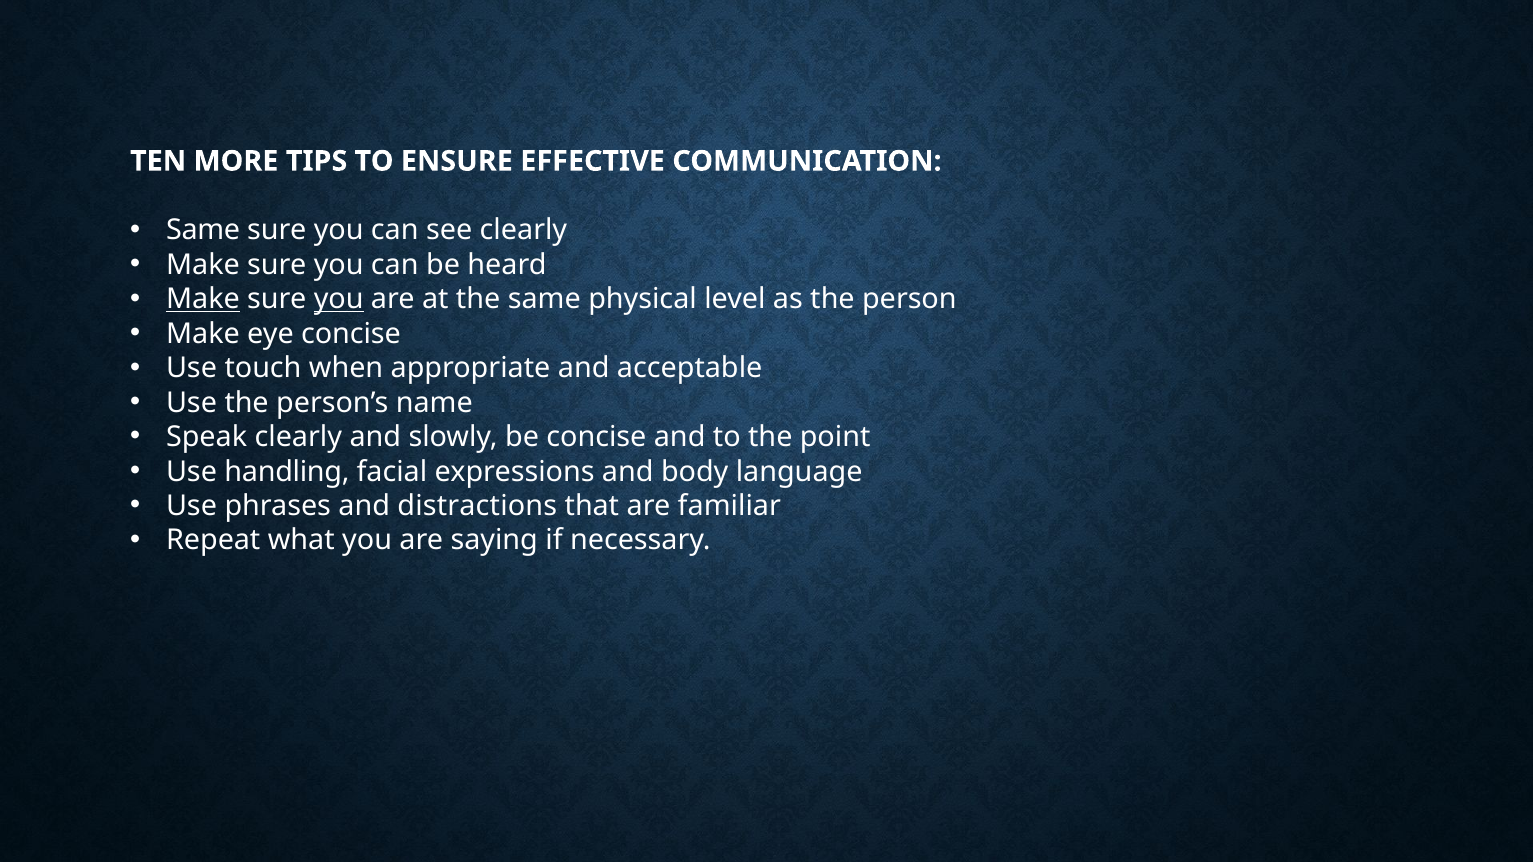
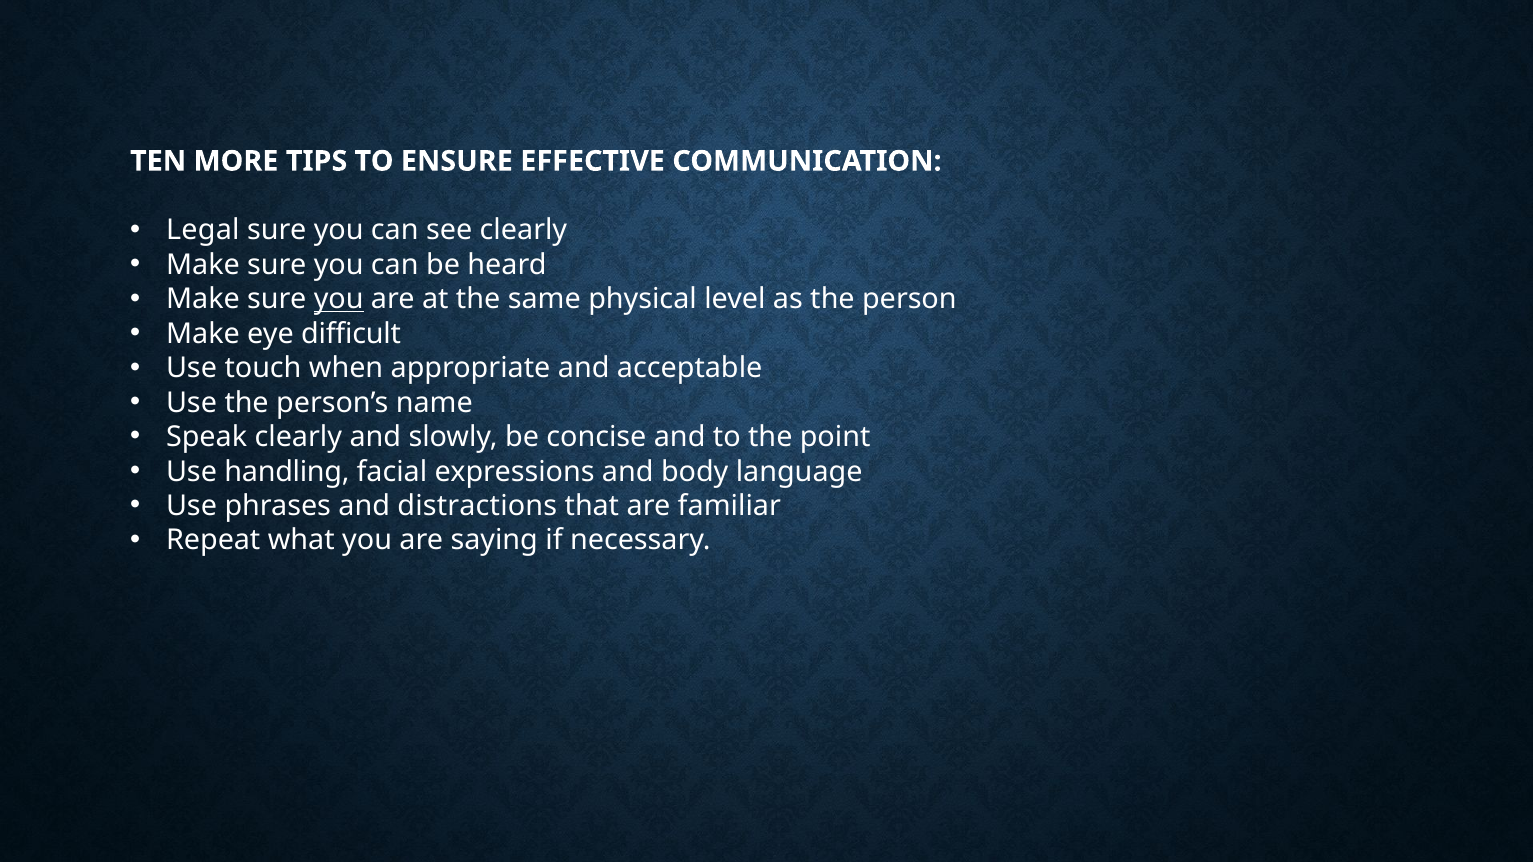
Same: Same -> Legal (203, 230)
Make underline: present -> none (203, 299)
eye concise: concise -> difficult (351, 334)
